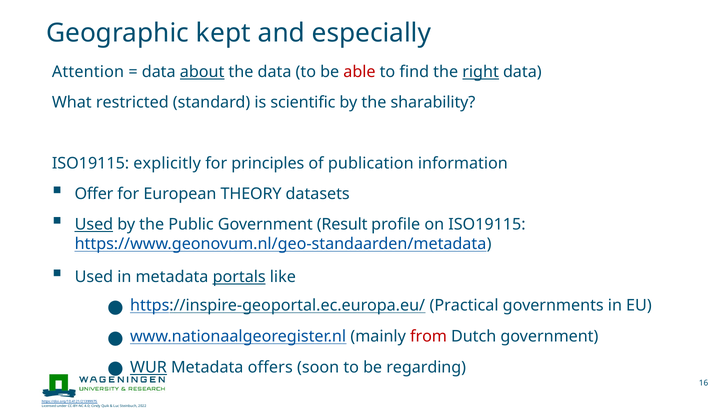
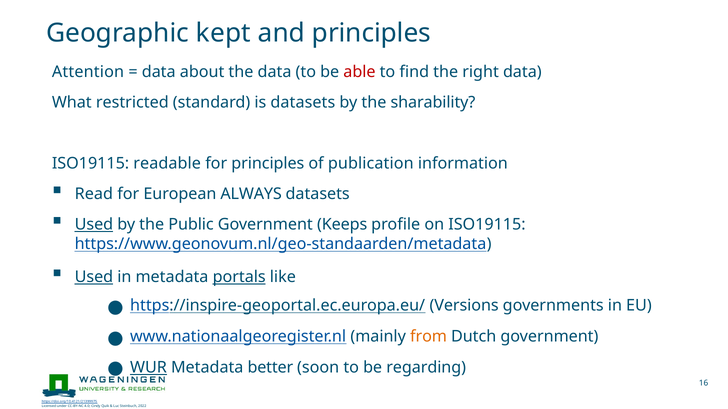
and especially: especially -> principles (371, 33)
about underline: present -> none (202, 72)
right underline: present -> none (481, 72)
is scientific: scientific -> datasets (303, 103)
explicitly: explicitly -> readable (167, 164)
Offer: Offer -> Read (94, 194)
THEORY: THEORY -> ALWAYS (251, 194)
Result: Result -> Keeps (342, 225)
Used underline: none -> present (94, 277)
Practical: Practical -> Versions (464, 306)
from colour: red -> orange (429, 337)
offers: offers -> better (270, 368)
